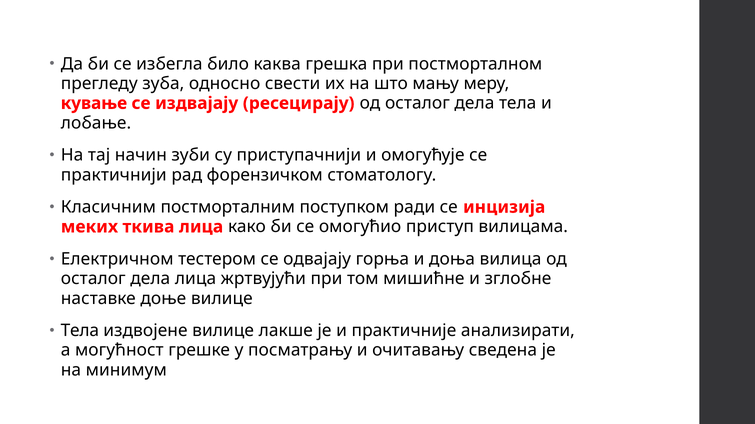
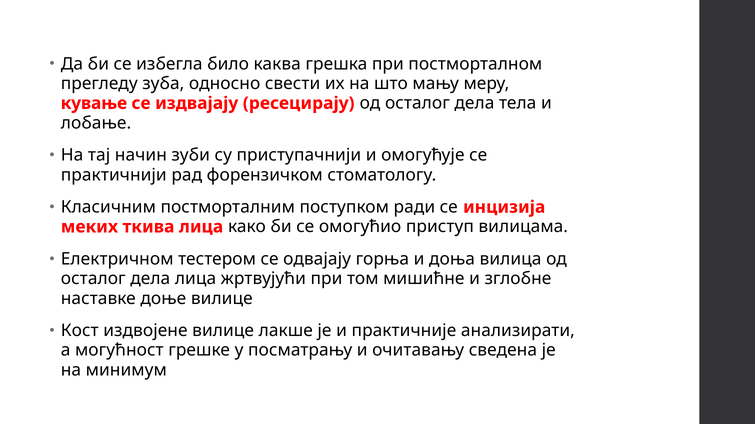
Тела: Тела -> Кост (80, 331)
